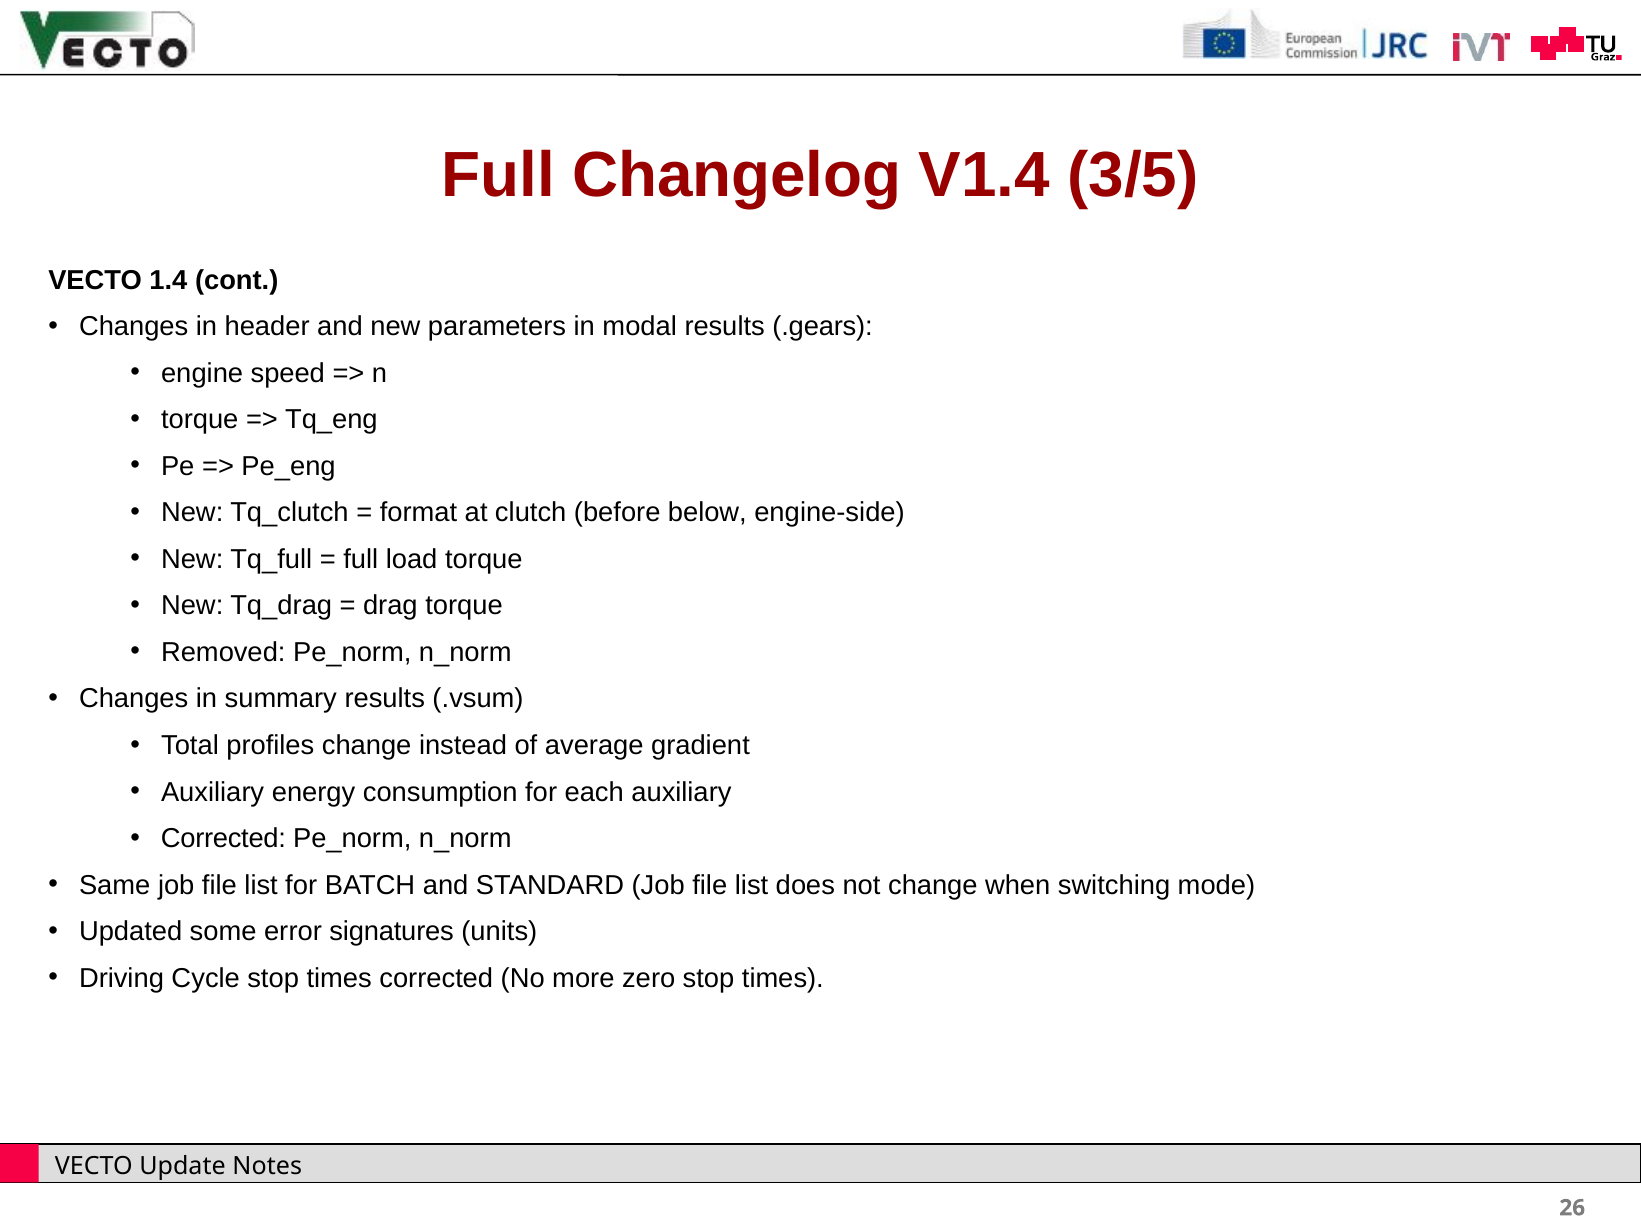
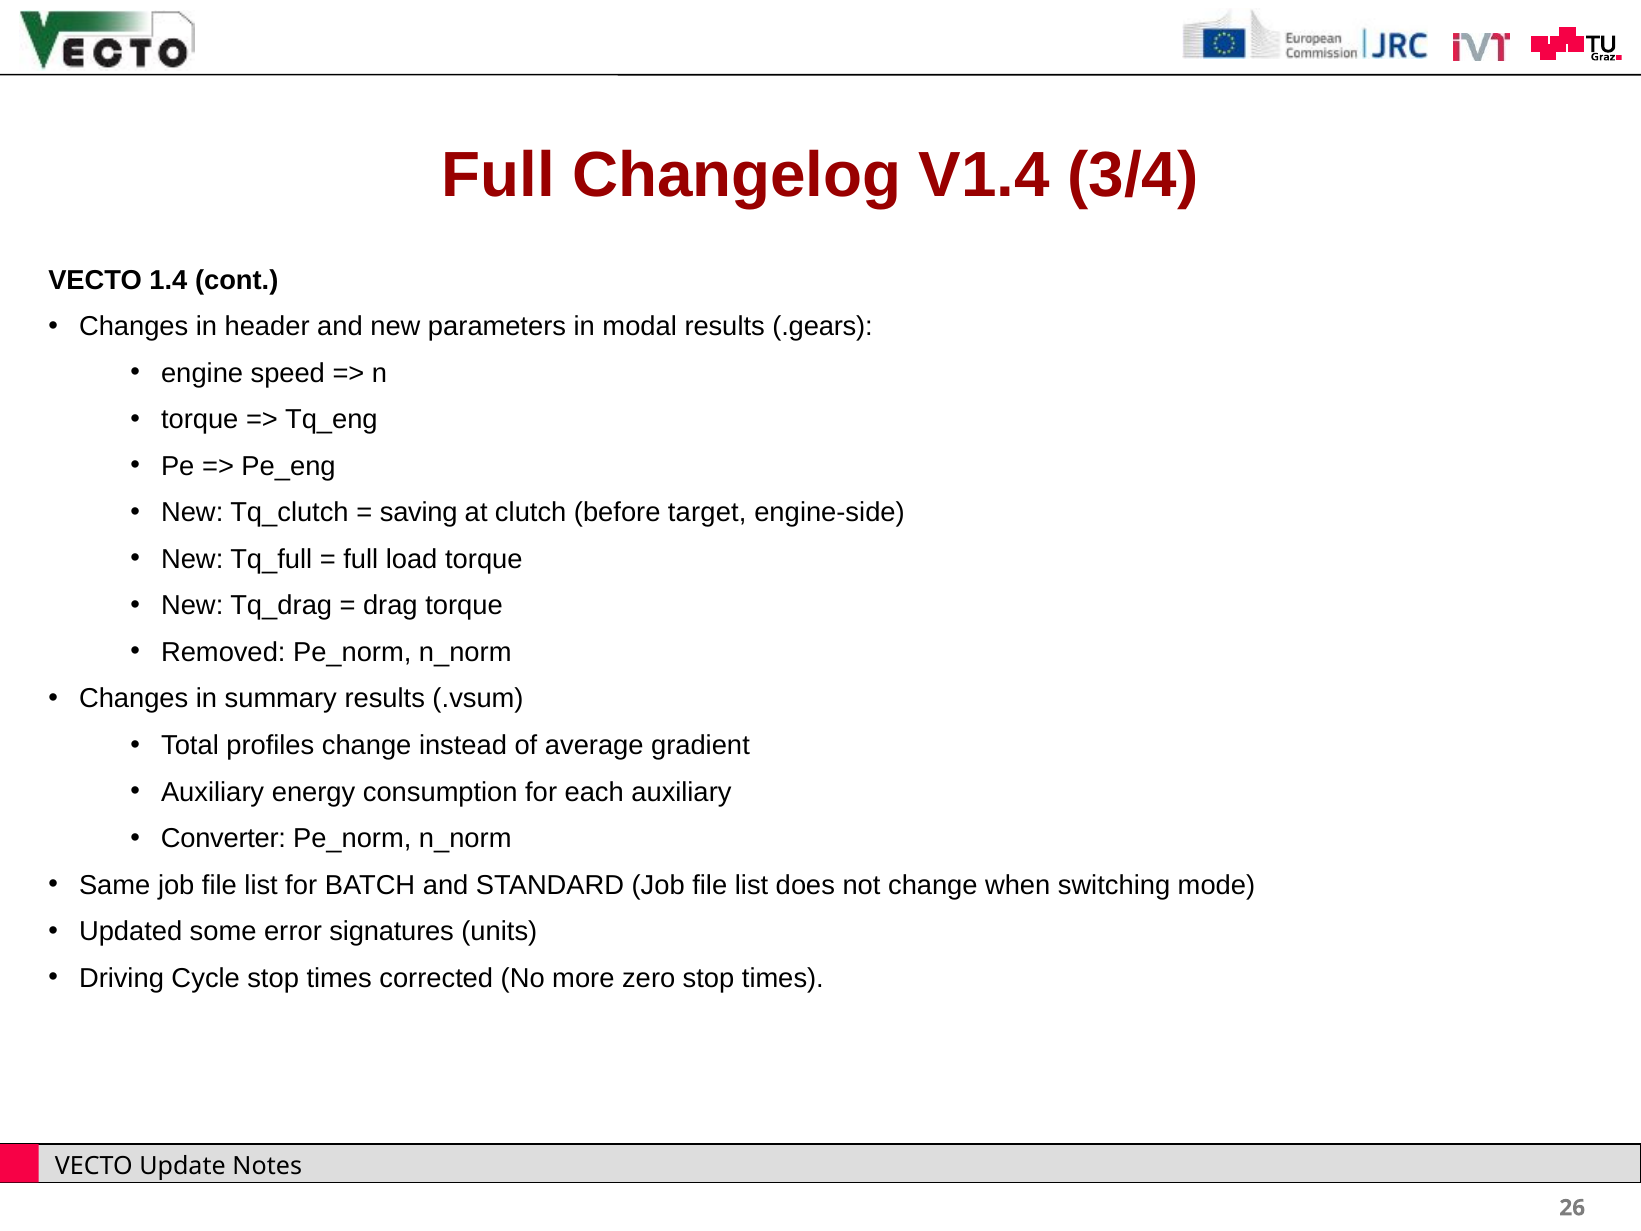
3/5: 3/5 -> 3/4 (1133, 175)
format: format -> saving (419, 513)
below: below -> target (707, 513)
Corrected: Corrected -> Converter (223, 838)
